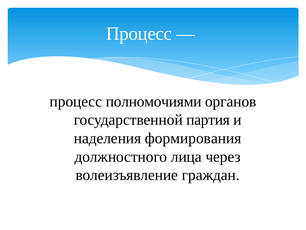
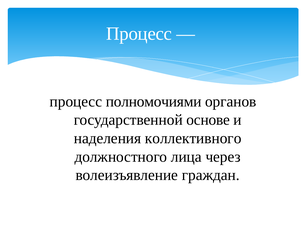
партия: партия -> основе (208, 120)
формирования: формирования -> коллективного (193, 138)
